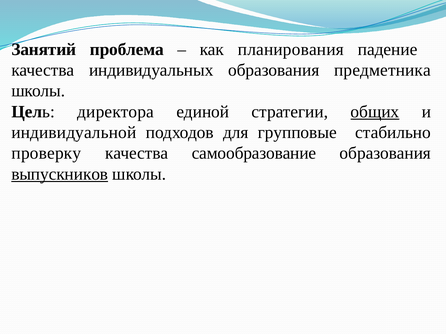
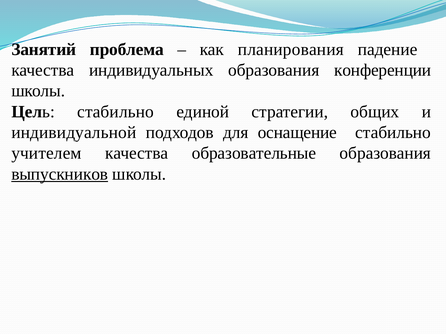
предметника: предметника -> конференции (383, 70)
Цель директора: директора -> стабильно (116, 112)
общих underline: present -> none (375, 112)
групповые: групповые -> оснащение (297, 133)
проверку: проверку -> учителем (46, 154)
самообразование: самообразование -> образовательные (254, 154)
